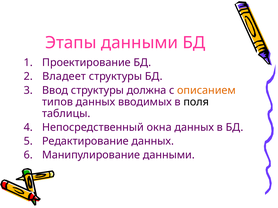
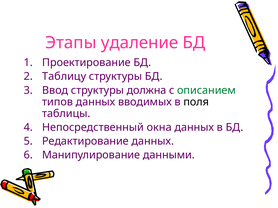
Этапы данными: данными -> удаление (140, 43)
Владеет: Владеет -> Таблицу (64, 77)
описанием colour: orange -> green (206, 90)
